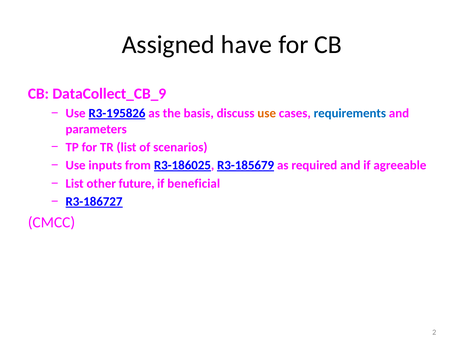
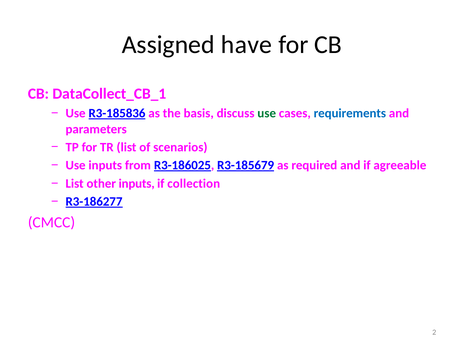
DataCollect_CB_9: DataCollect_CB_9 -> DataCollect_CB_1 (109, 94)
R3-195826: R3-195826 -> R3-185836 (117, 113)
use colour: orange -> green (267, 113)
other future: future -> inputs (137, 184)
beneficial: beneficial -> collection (194, 184)
R3-186727: R3-186727 -> R3-186277 (94, 202)
